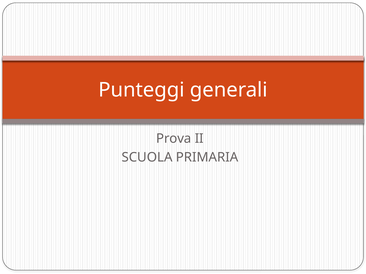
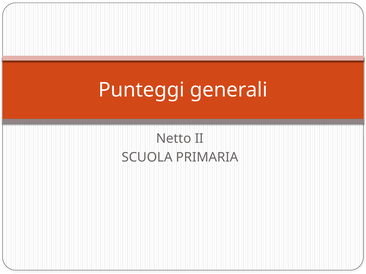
Prova: Prova -> Netto (174, 139)
